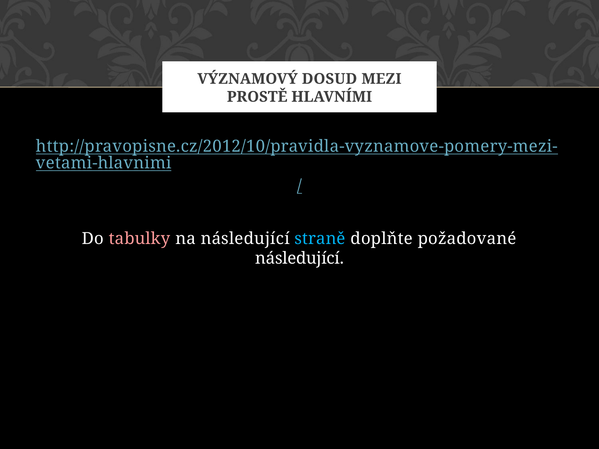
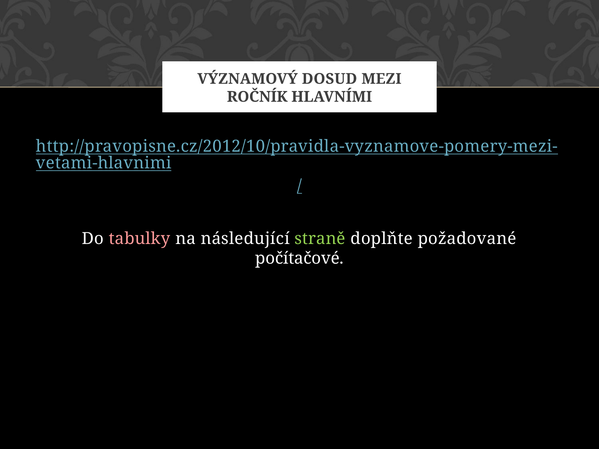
PROSTĚ: PROSTĚ -> ROČNÍK (257, 97)
straně colour: light blue -> light green (320, 239)
následující: následující -> počítačové (300, 259)
